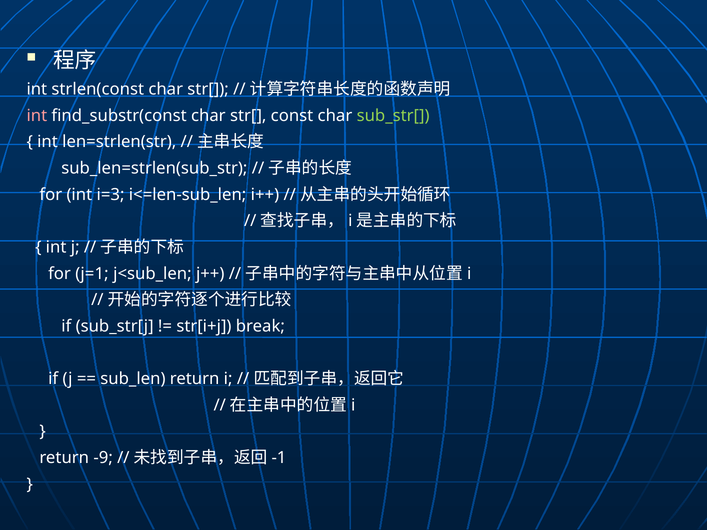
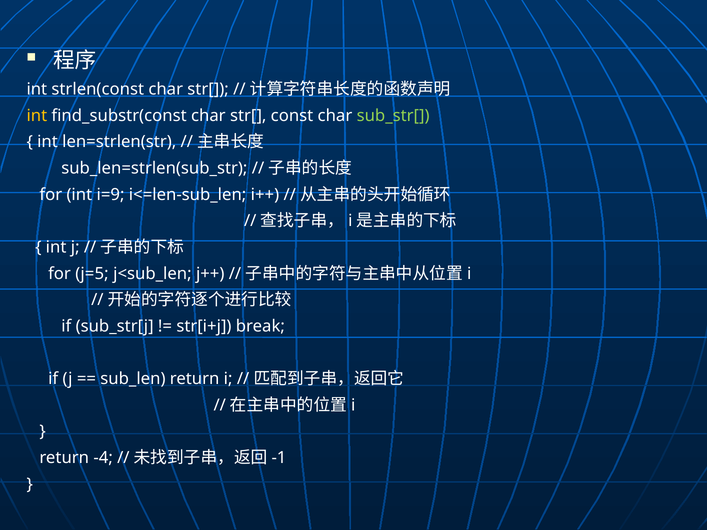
int colour: pink -> yellow (37, 116)
i=3: i=3 -> i=9 (111, 195)
j=1: j=1 -> j=5 (92, 274)
-9: -9 -> -4 (103, 458)
